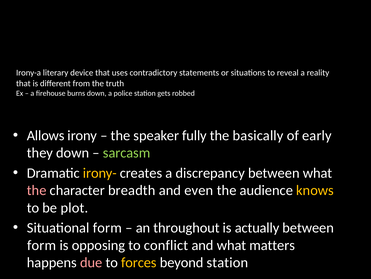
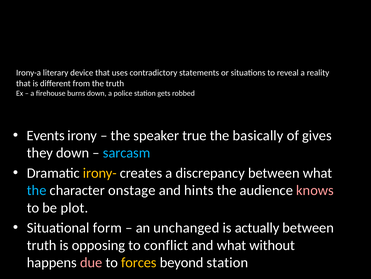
Allows: Allows -> Events (46, 135)
fully: fully -> true (194, 135)
early: early -> gives (317, 135)
sarcasm colour: light green -> light blue (127, 152)
the colour: pink -> light blue (37, 190)
breadth: breadth -> onstage (132, 190)
even: even -> hints (199, 190)
knows colour: yellow -> pink (315, 190)
throughout: throughout -> unchanged (186, 227)
form: form -> truth (42, 245)
matters: matters -> without (272, 245)
